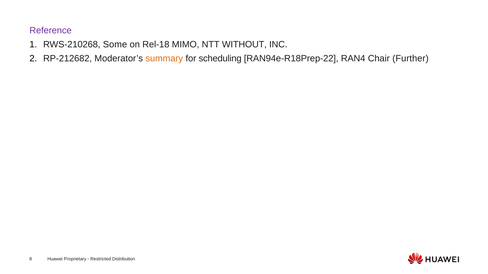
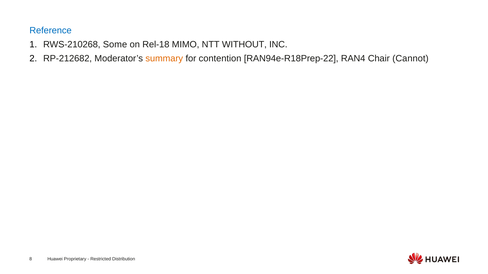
Reference colour: purple -> blue (51, 30)
scheduling: scheduling -> contention (220, 59)
Further: Further -> Cannot (411, 59)
